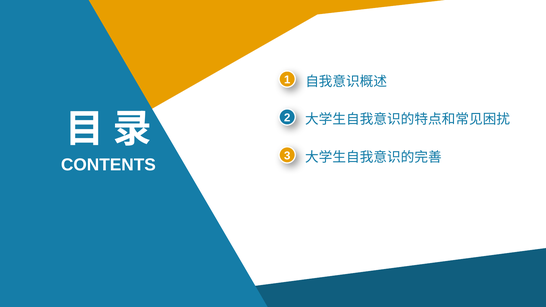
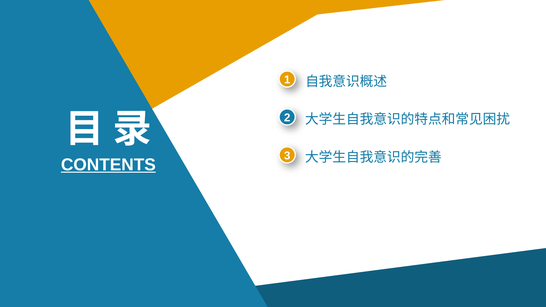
CONTENTS underline: none -> present (108, 165)
